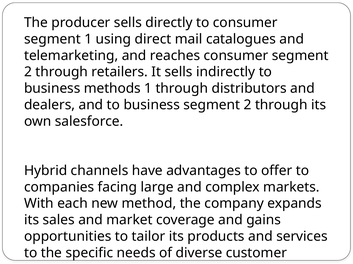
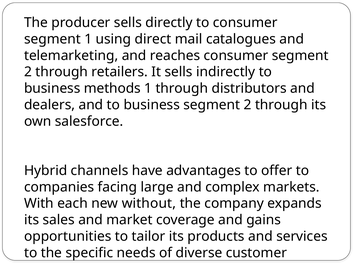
method: method -> without (149, 204)
